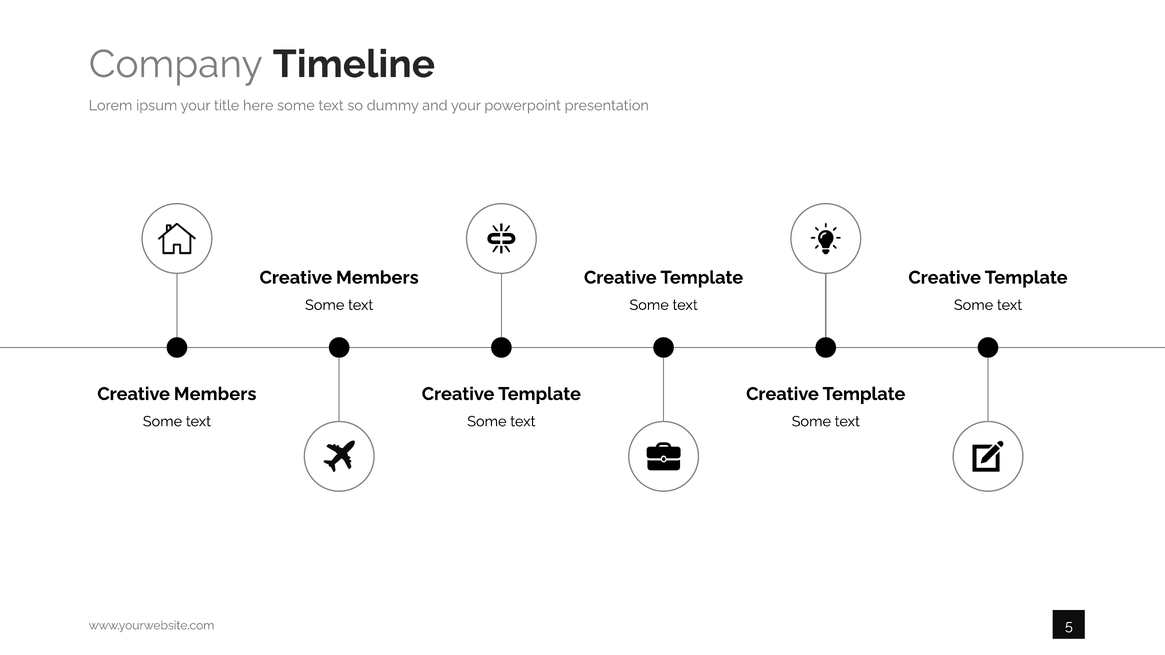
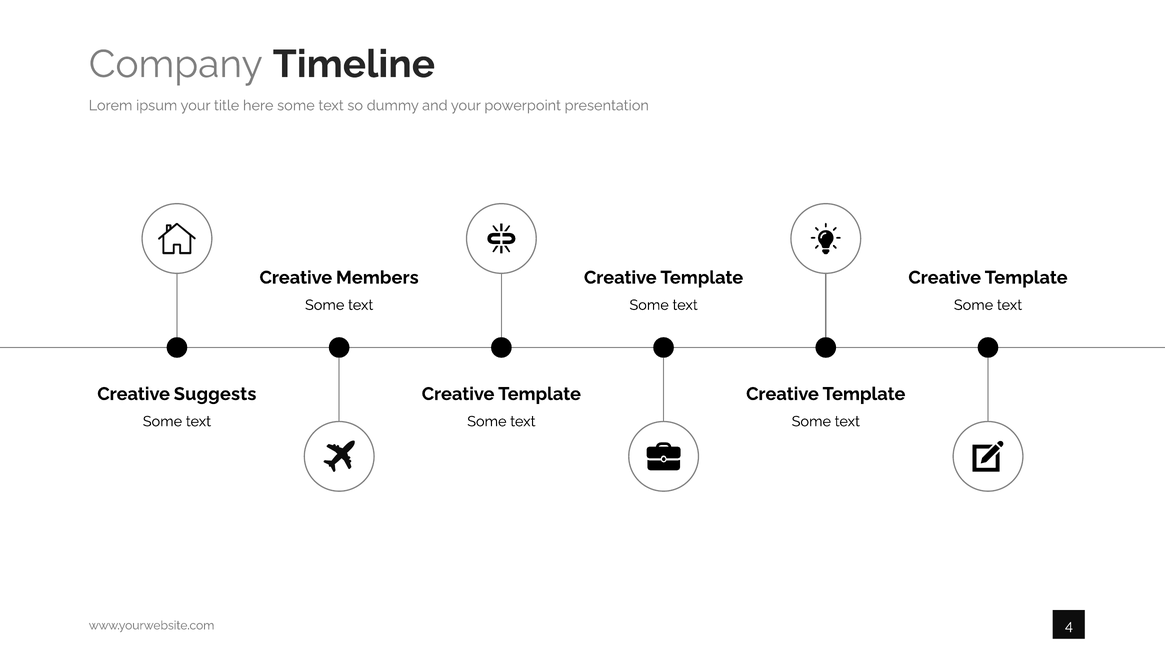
Members: Members -> Suggests (215, 394)
5: 5 -> 4 (1069, 626)
